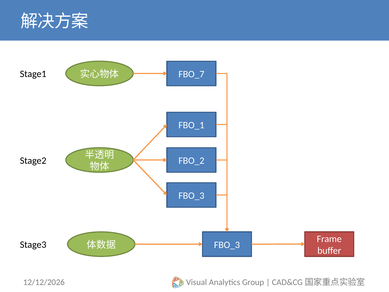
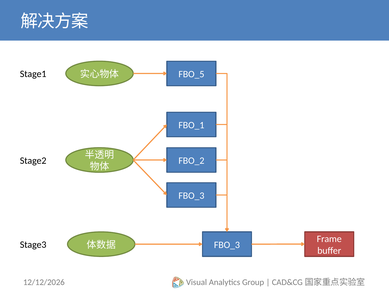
FBO_7: FBO_7 -> FBO_5 (191, 74)
